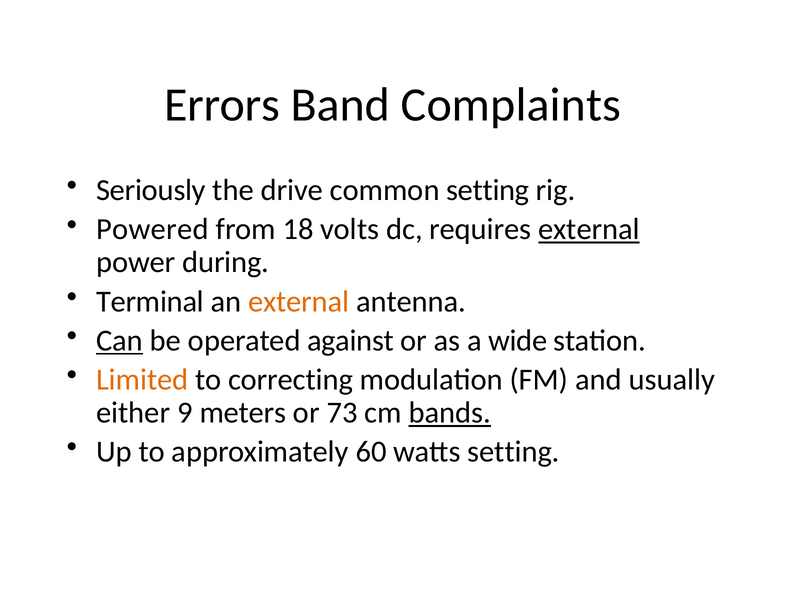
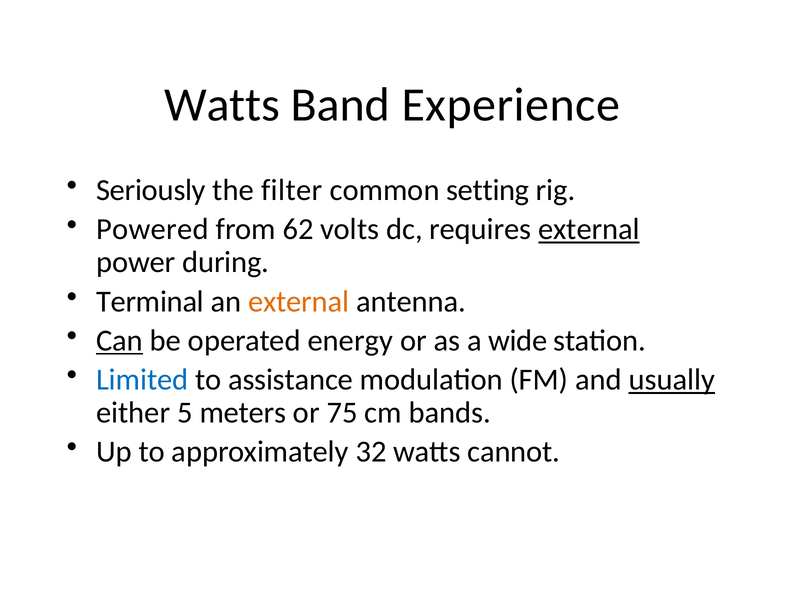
Errors: Errors -> Watts (222, 105)
Complaints: Complaints -> Experience (511, 105)
drive: drive -> filter (292, 190)
18: 18 -> 62 (298, 230)
against: against -> energy (350, 341)
Limited colour: orange -> blue (142, 380)
correcting: correcting -> assistance (291, 380)
usually underline: none -> present (672, 380)
9: 9 -> 5 (185, 413)
73: 73 -> 75 (342, 413)
bands underline: present -> none (450, 413)
60: 60 -> 32 (371, 452)
watts setting: setting -> cannot (514, 452)
